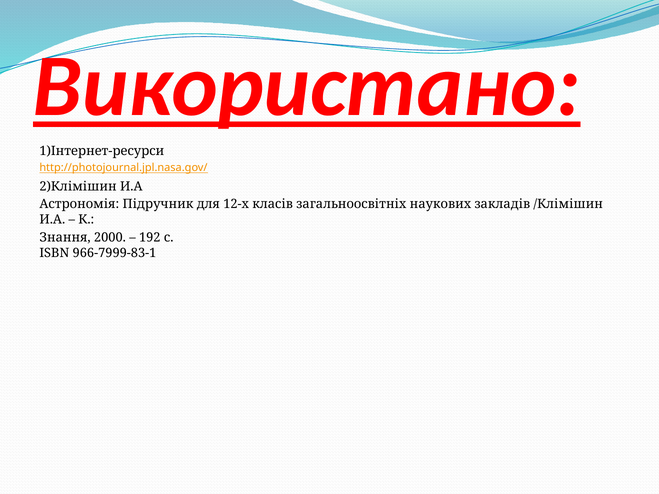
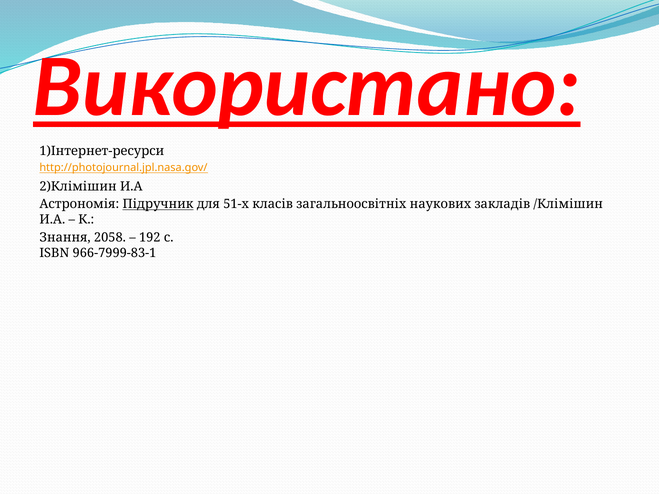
Підручник underline: none -> present (158, 204)
12-х: 12-х -> 51-х (236, 204)
2000: 2000 -> 2058 (110, 238)
